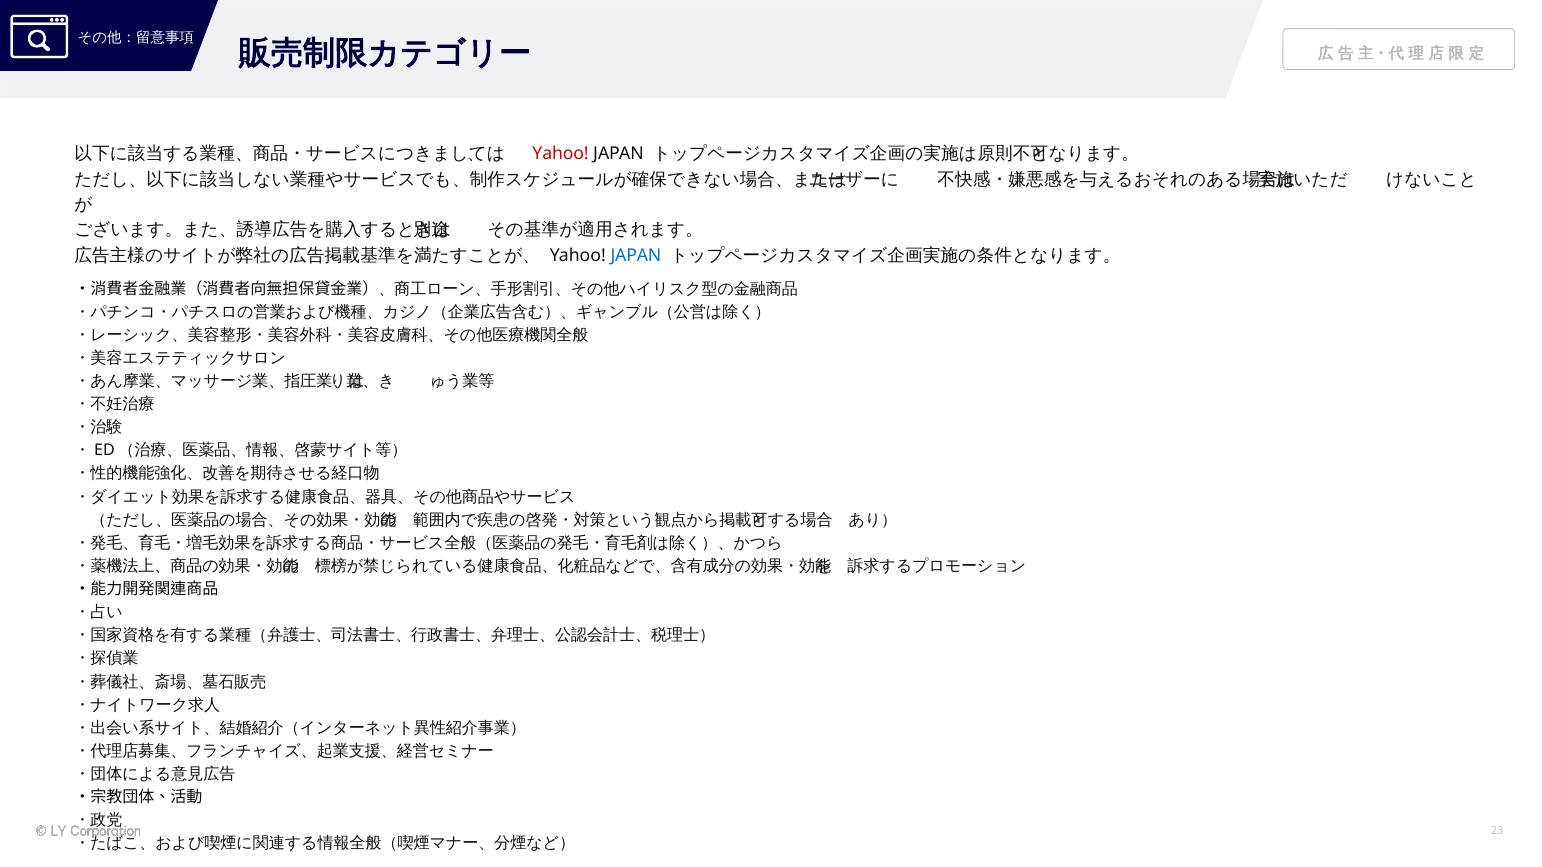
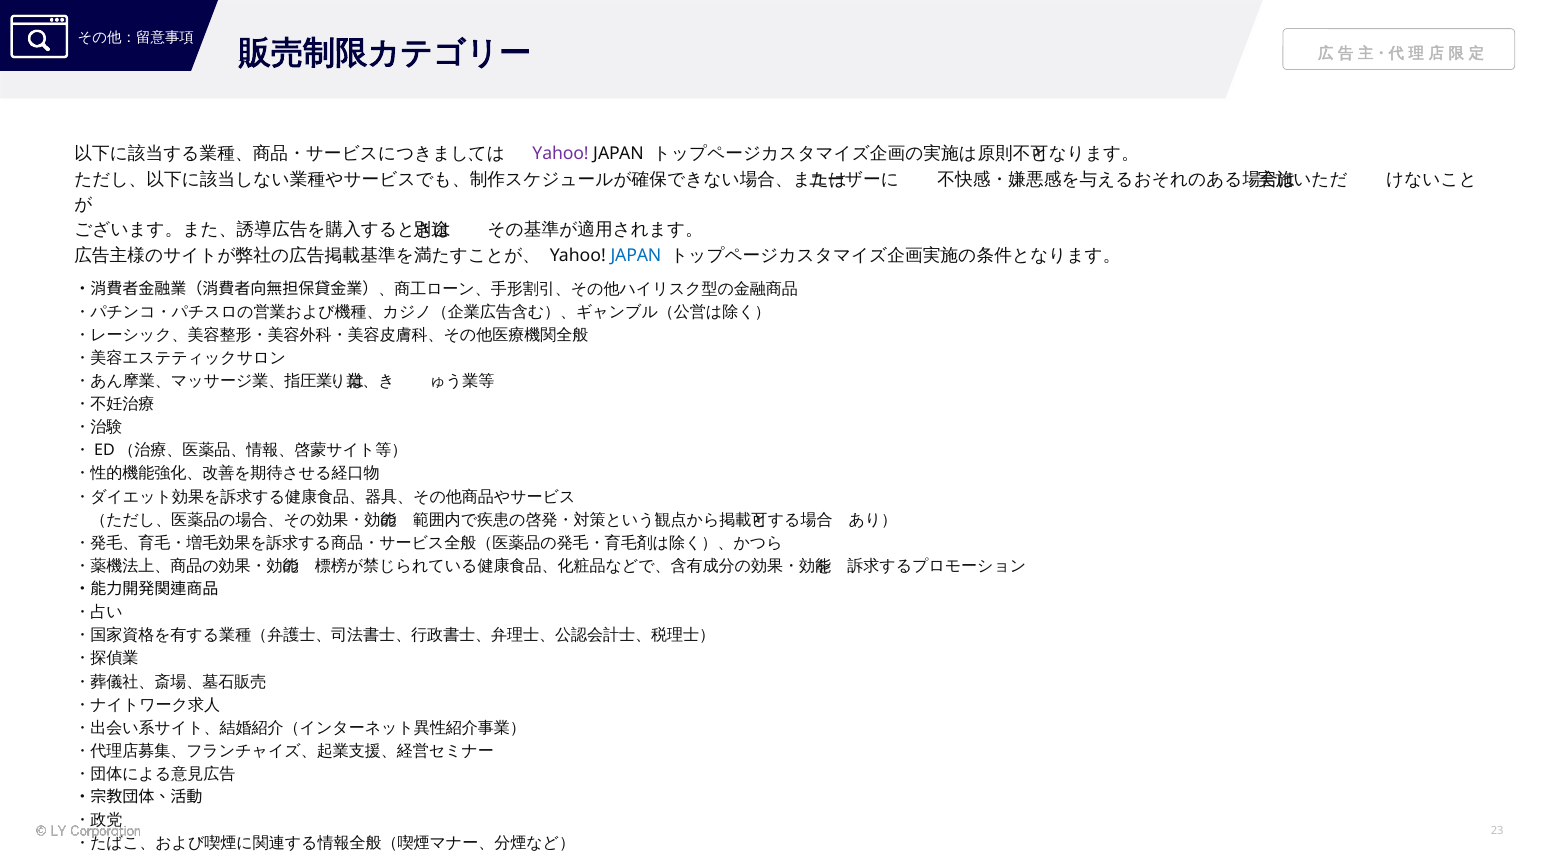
Yahoo colour: red -> purple (561, 154)
